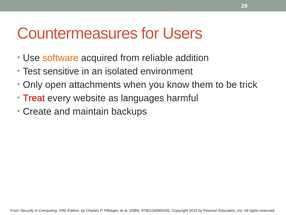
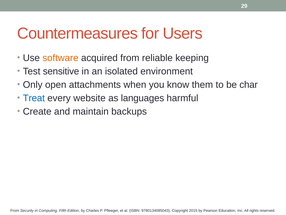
addition: addition -> keeping (192, 58)
trick: trick -> char (249, 85)
Treat colour: red -> blue (34, 98)
